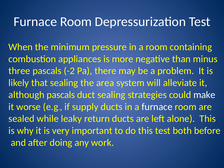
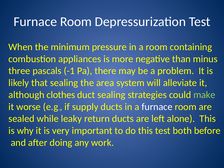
-2: -2 -> -1 (69, 71)
although pascals: pascals -> clothes (61, 95)
make colour: white -> light green (204, 95)
